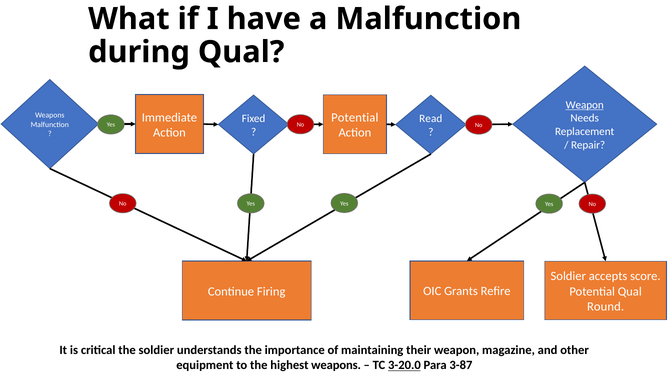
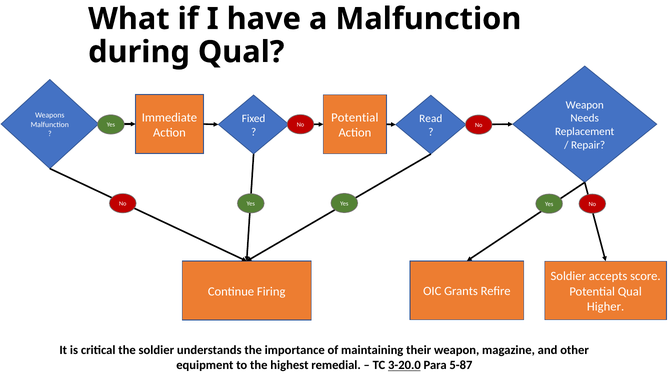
Weapon underline: present -> none (585, 105)
Round: Round -> Higher (606, 307)
highest weapons: weapons -> remedial (336, 366)
3-87: 3-87 -> 5-87 (461, 366)
